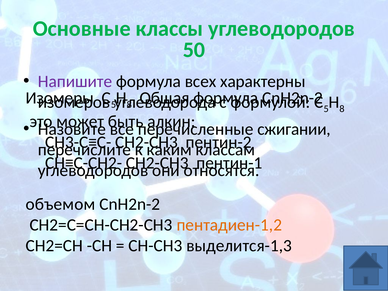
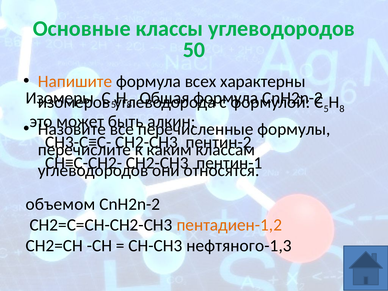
Напишите colour: purple -> orange (75, 81)
сжигании: сжигании -> формулы (294, 129)
выделится-1,3: выделится-1,3 -> нефтяного-1,3 (239, 246)
